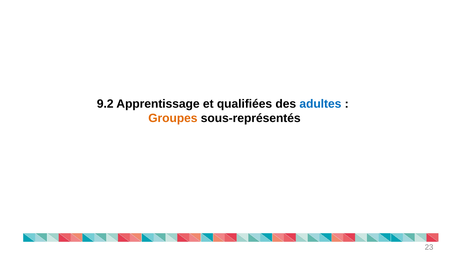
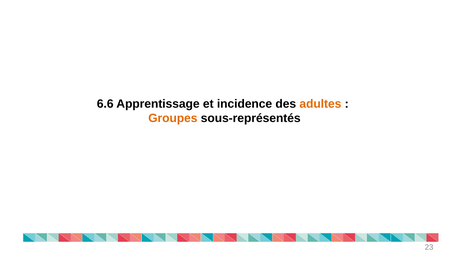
9.2: 9.2 -> 6.6 (105, 104)
qualifiées: qualifiées -> incidence (245, 104)
adultes colour: blue -> orange (320, 104)
